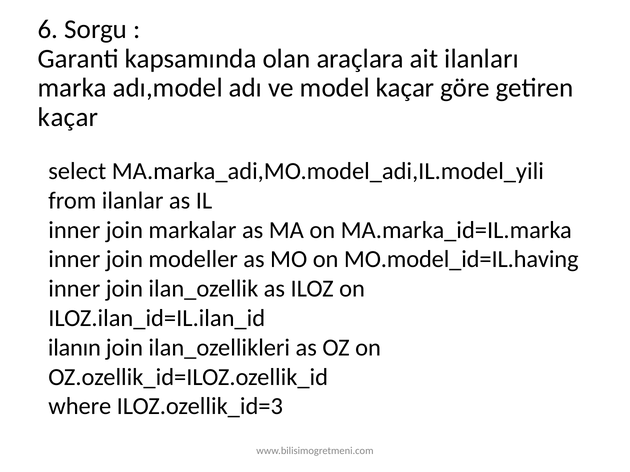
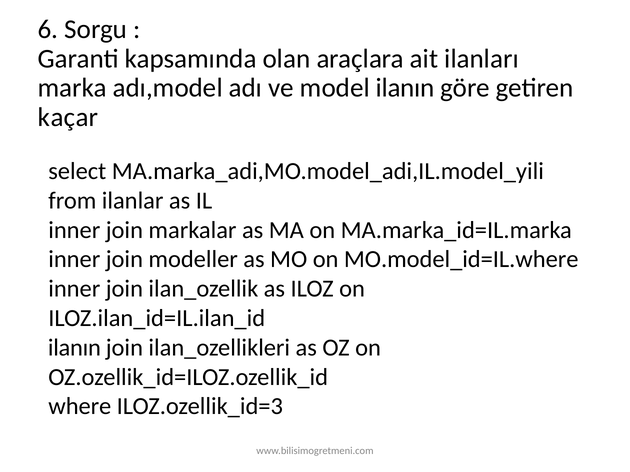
model kaçar: kaçar -> ilanın (405, 88)
MO.model_id=IL.having: MO.model_id=IL.having -> MO.model_id=IL.where (461, 260)
